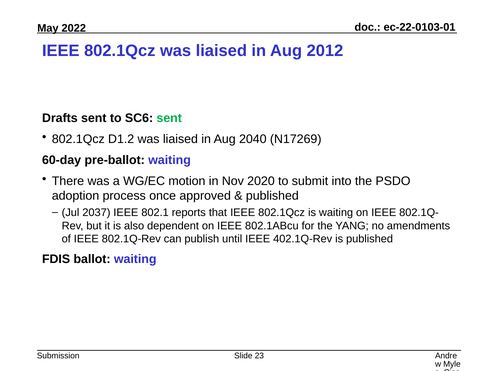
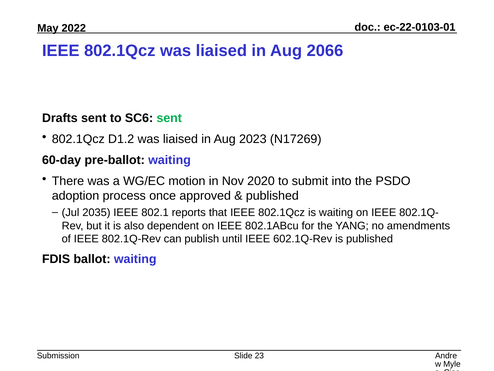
2012: 2012 -> 2066 (325, 51)
2040: 2040 -> 2023 (253, 139)
2037: 2037 -> 2035 (96, 212)
402.1Q-Rev: 402.1Q-Rev -> 602.1Q-Rev (303, 239)
